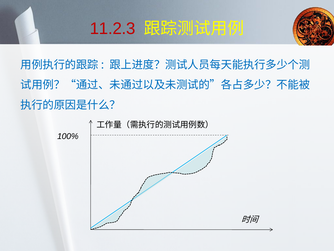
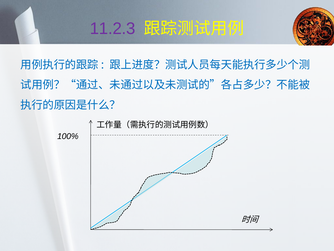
11.2.3 colour: red -> purple (113, 29)
